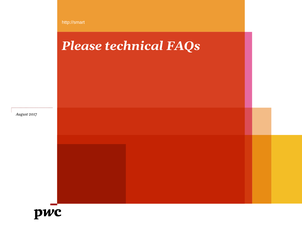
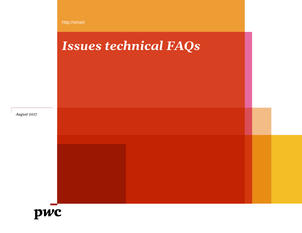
Please: Please -> Issues (82, 46)
